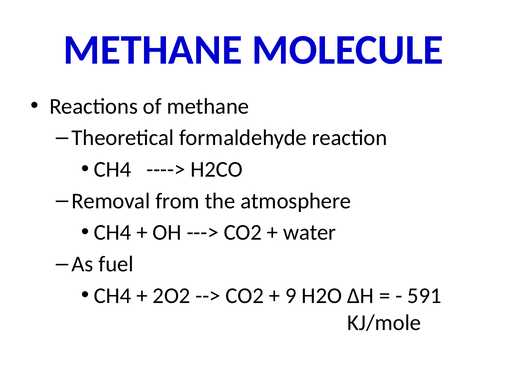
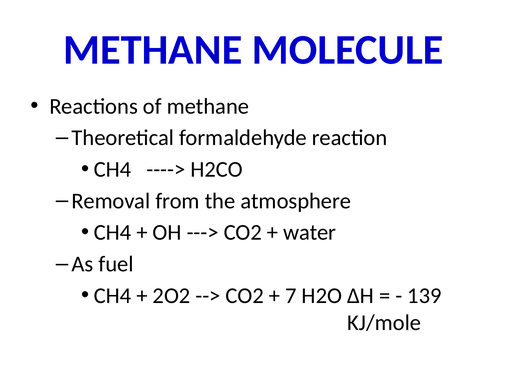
9: 9 -> 7 (291, 296)
591: 591 -> 139 (424, 296)
